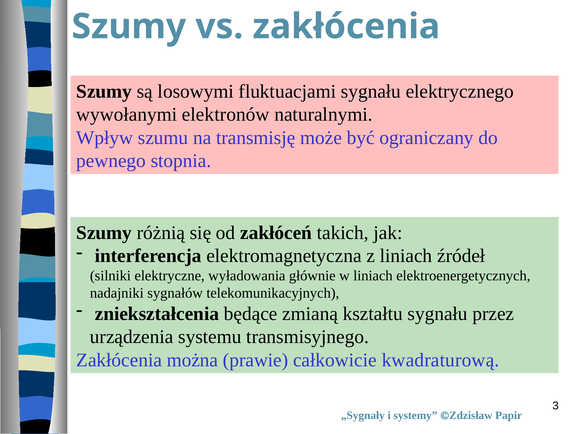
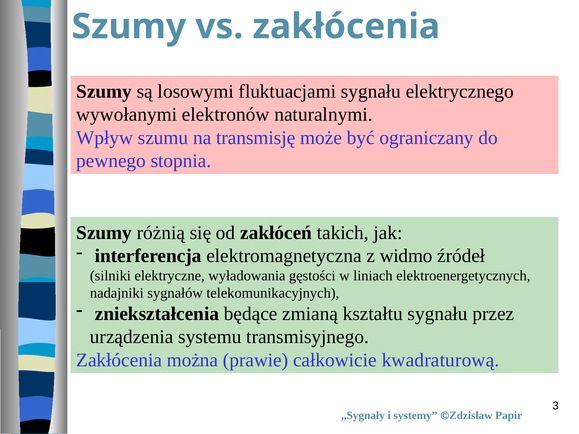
z liniach: liniach -> widmo (406, 256)
głównie: głównie -> gęstości (312, 276)
